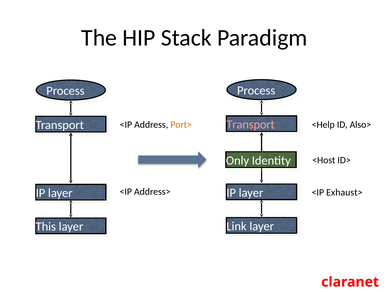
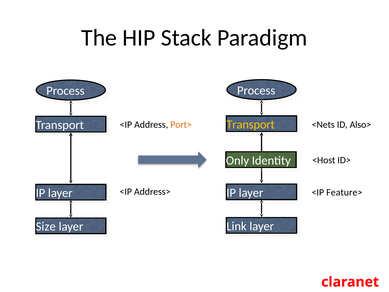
Transport colour: pink -> yellow (251, 124)
<Help: <Help -> <Nets (323, 125)
Exhaust>: Exhaust> -> Feature> (344, 192)
This: This -> Size (46, 226)
